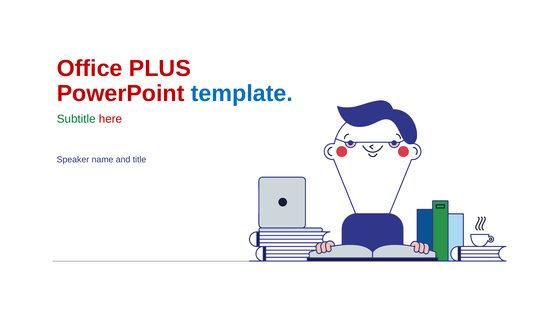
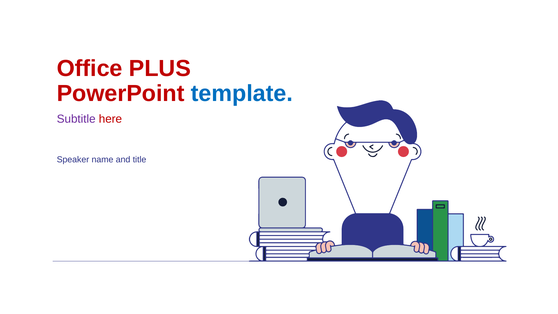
Subtitle colour: green -> purple (76, 119)
